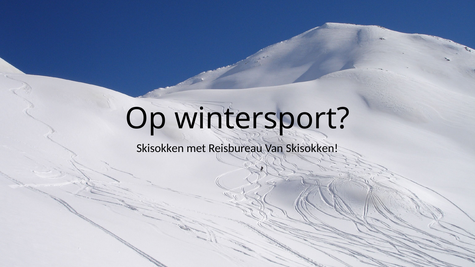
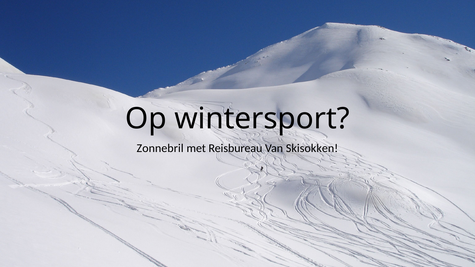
Skisokken: Skisokken -> Zonnebril (160, 148)
